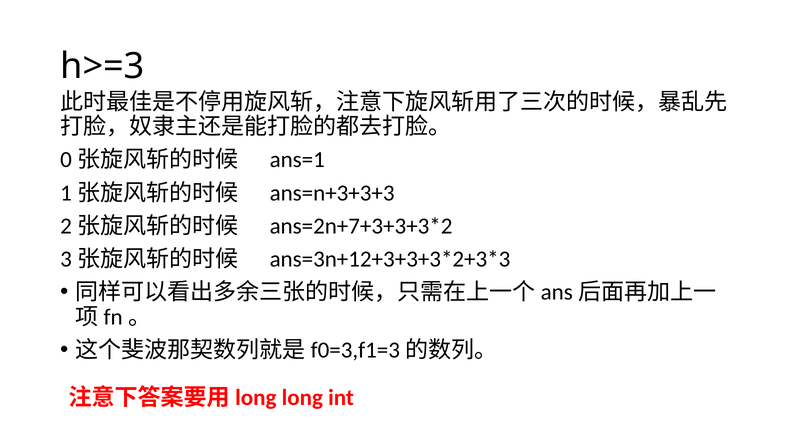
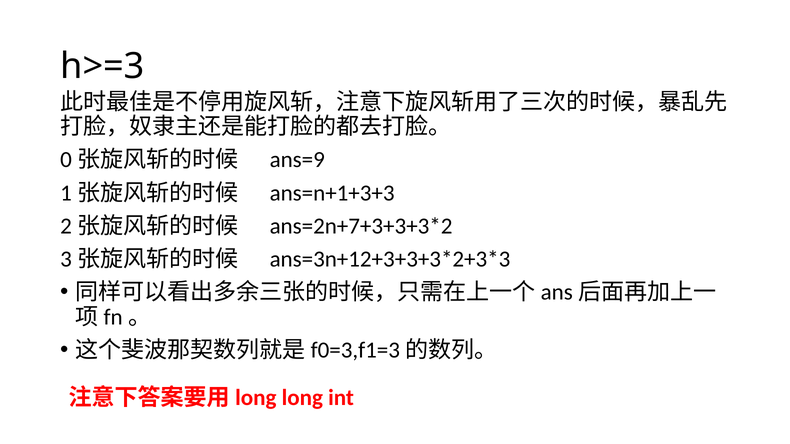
ans=1: ans=1 -> ans=9 (297, 160)
ans=n+3+3+3: ans=n+3+3+3 -> ans=n+1+3+3 (332, 193)
